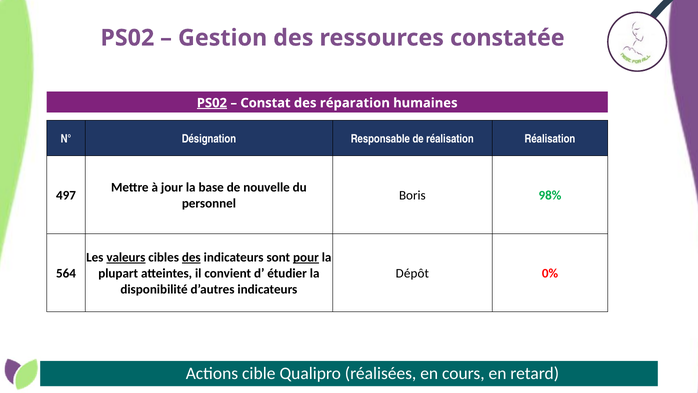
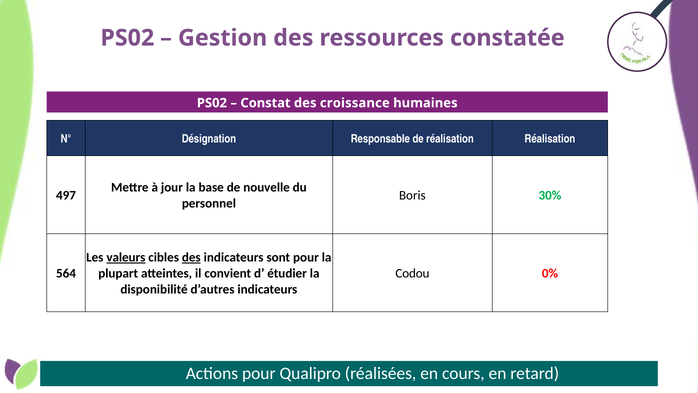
PS02 underline: present -> none (212, 103)
réparation: réparation -> croissance (355, 103)
98%: 98% -> 30% (550, 195)
pour underline: present -> none (306, 257)
Dépôt: Dépôt -> Codou (412, 273)
Actions cible: cible -> pour (259, 373)
